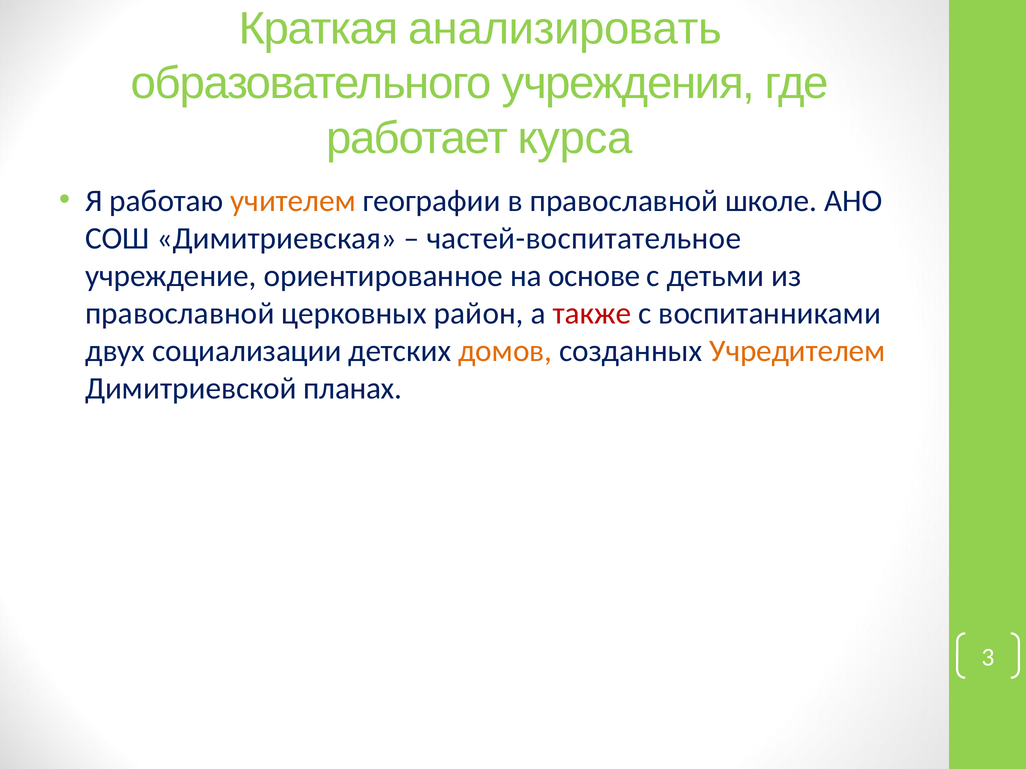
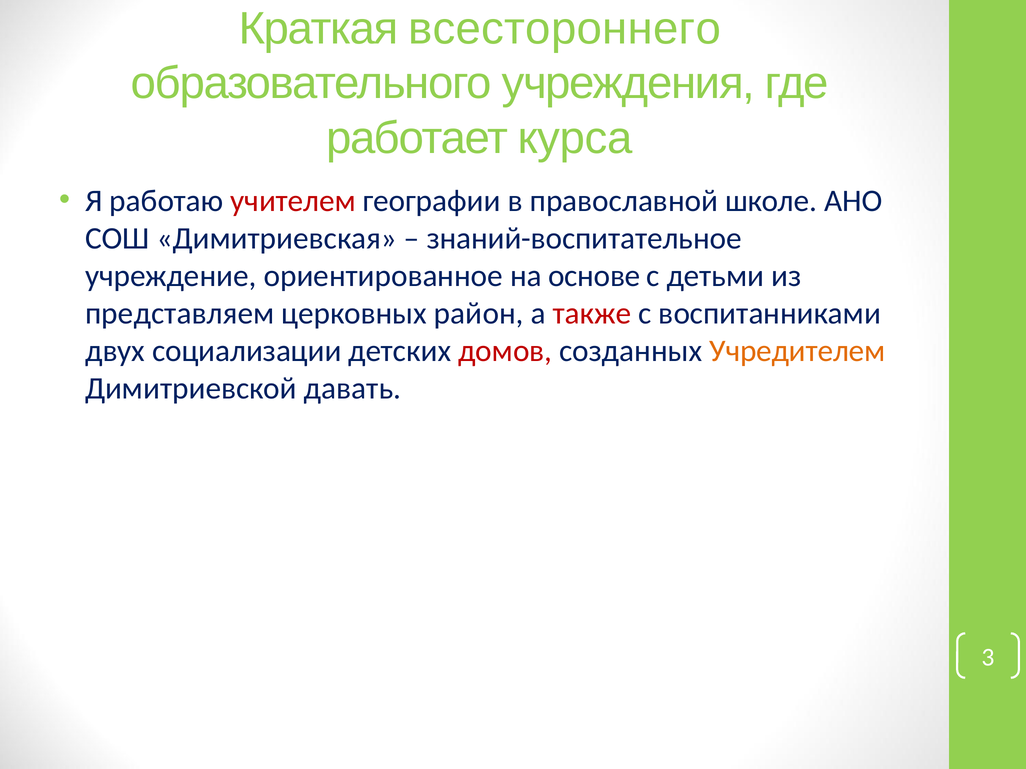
анализировать: анализировать -> всестороннего (565, 29)
учителем colour: orange -> red (293, 201)
частей-воспитательное: частей-воспитательное -> знаний-воспитательное (584, 238)
православной: православной -> представляем (180, 314)
домов colour: orange -> red (505, 351)
планах: планах -> давать (353, 389)
